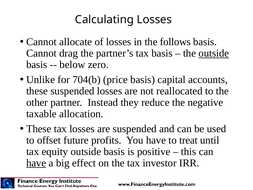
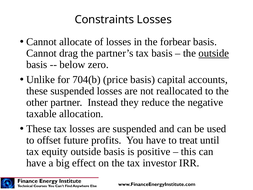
Calculating: Calculating -> Constraints (104, 20)
follows: follows -> forbear (175, 42)
have underline: present -> none (36, 163)
